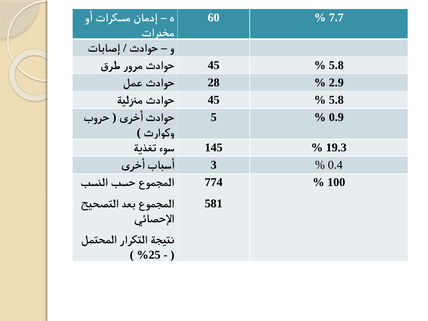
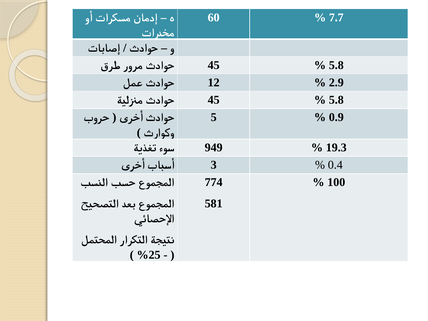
28: 28 -> 12 (214, 83)
145: 145 -> 949 (214, 148)
